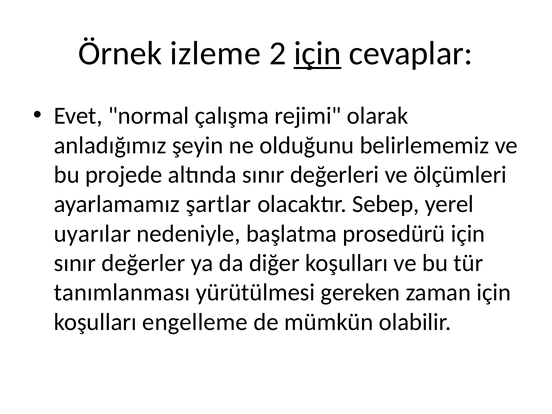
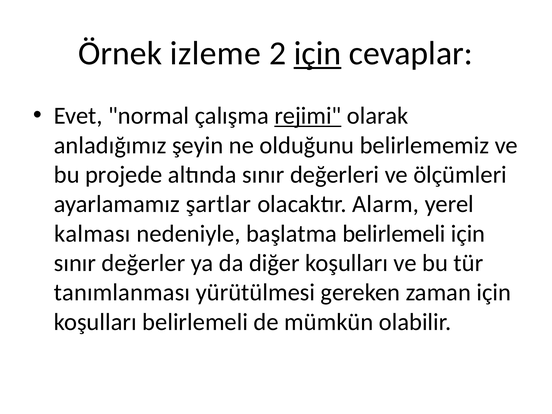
rejimi underline: none -> present (308, 116)
Sebep: Sebep -> Alarm (386, 204)
uyarılar: uyarılar -> kalması (92, 234)
başlatma prosedürü: prosedürü -> belirlemeli (394, 234)
koşulları engelleme: engelleme -> belirlemeli (195, 322)
